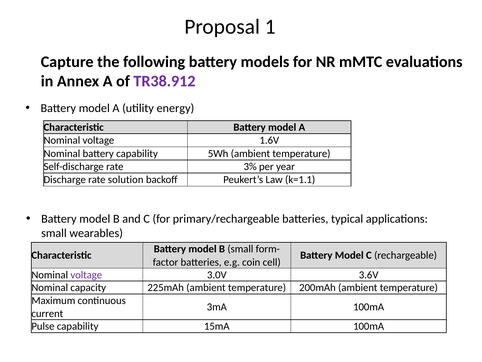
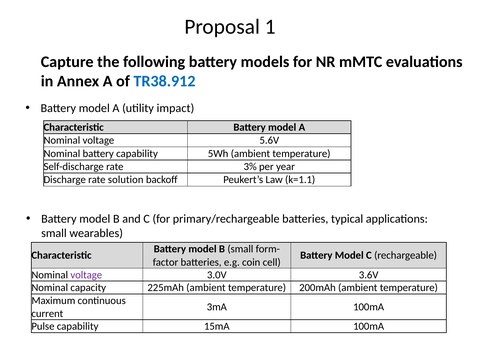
TR38.912 colour: purple -> blue (164, 81)
energy: energy -> impact (175, 108)
1.6V: 1.6V -> 5.6V (269, 140)
